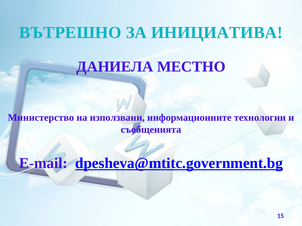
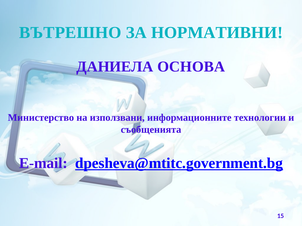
ИНИЦИАТИВА: ИНИЦИАТИВА -> НОРМАТИВНИ (217, 33)
МЕСТНО: МЕСТНО -> ОСНОВА (191, 67)
